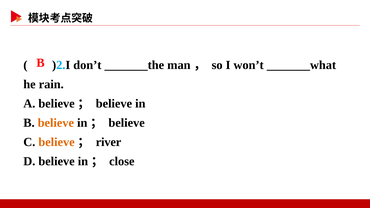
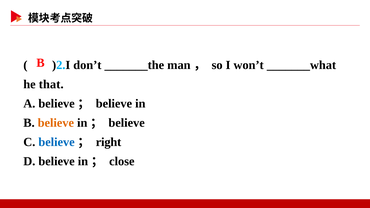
rain: rain -> that (51, 84)
believe colour: orange -> blue (57, 142)
river: river -> right (109, 142)
